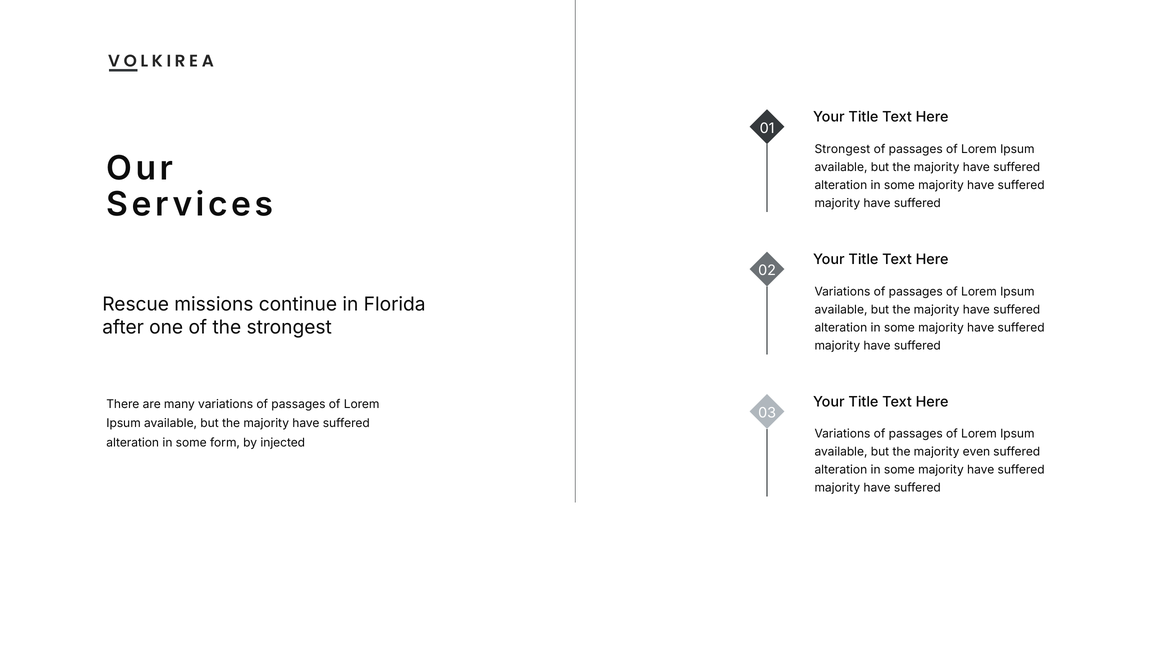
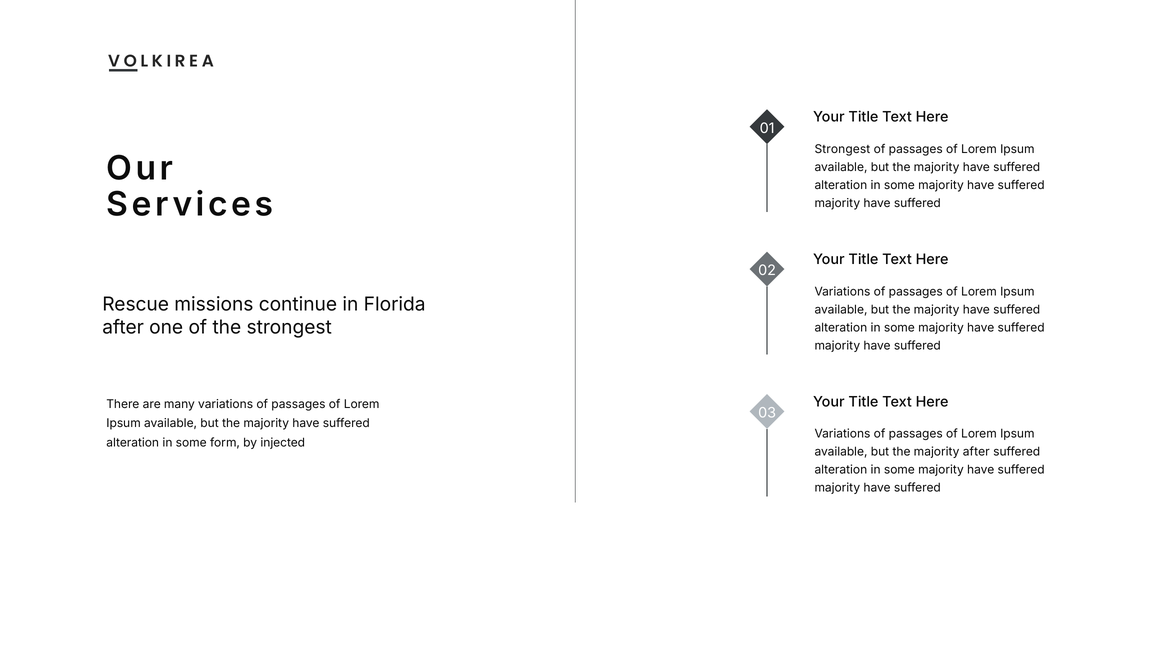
majority even: even -> after (976, 452)
